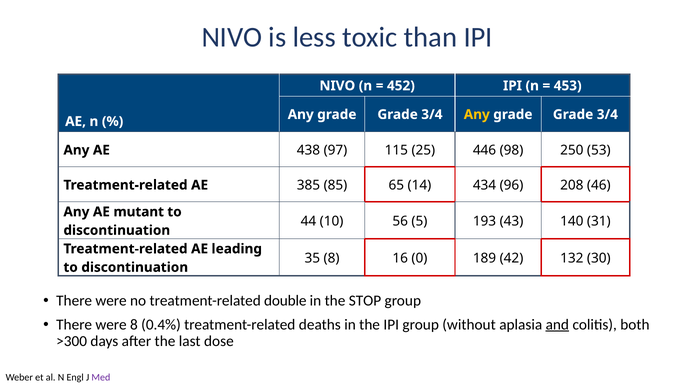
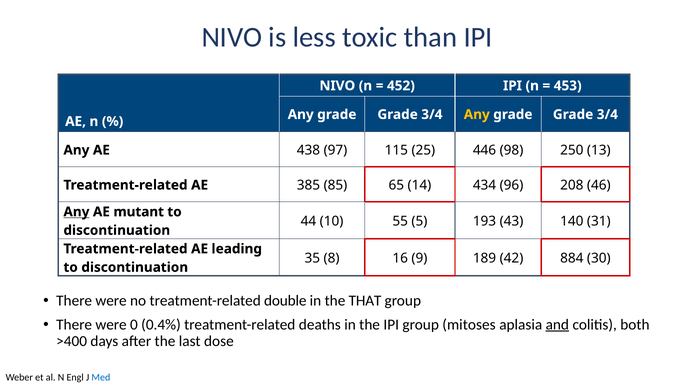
53: 53 -> 13 (599, 150)
Any underline: none -> present (76, 212)
56: 56 -> 55 (400, 221)
0: 0 -> 9 (419, 258)
132: 132 -> 884 (572, 258)
STOP: STOP -> THAT (365, 301)
were 8: 8 -> 0 (134, 325)
without: without -> mitoses (469, 325)
>300: >300 -> >400 (72, 341)
Med colour: purple -> blue (101, 378)
